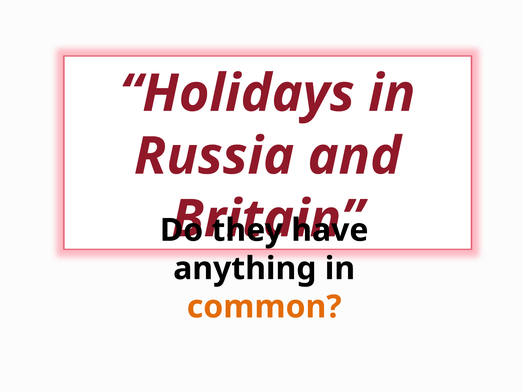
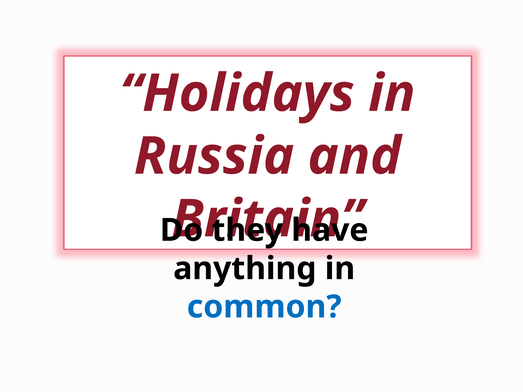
common colour: orange -> blue (264, 307)
